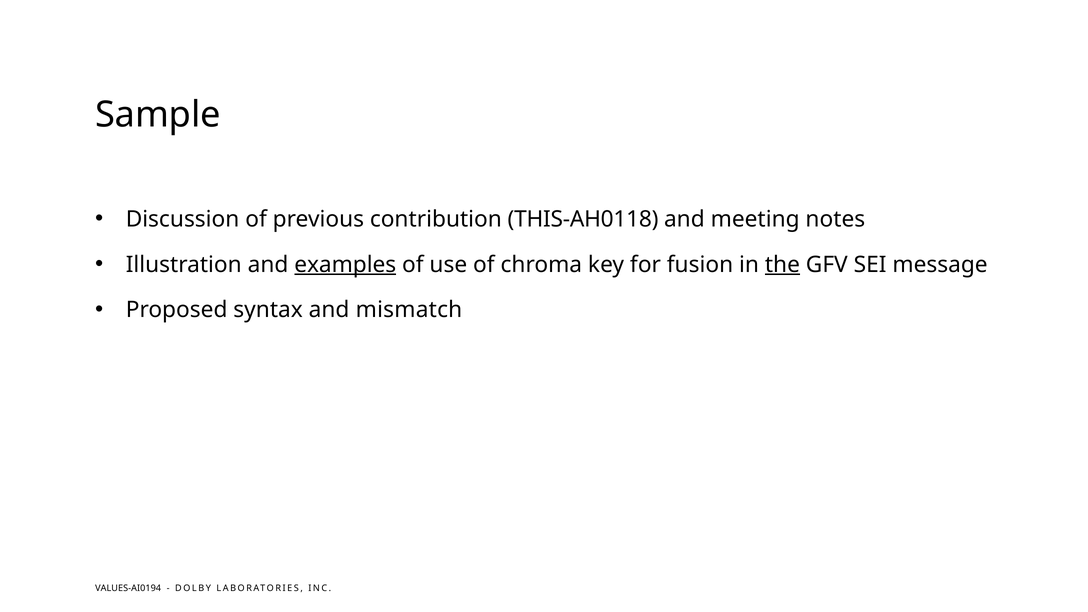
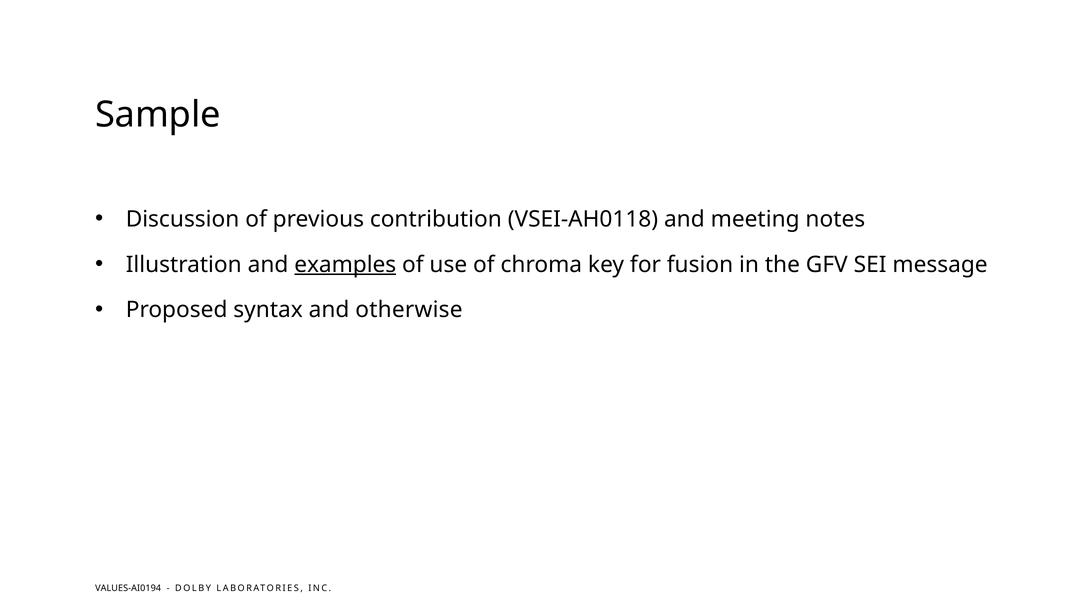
THIS-AH0118: THIS-AH0118 -> VSEI-AH0118 (583, 219)
the underline: present -> none (782, 265)
mismatch: mismatch -> otherwise (409, 310)
